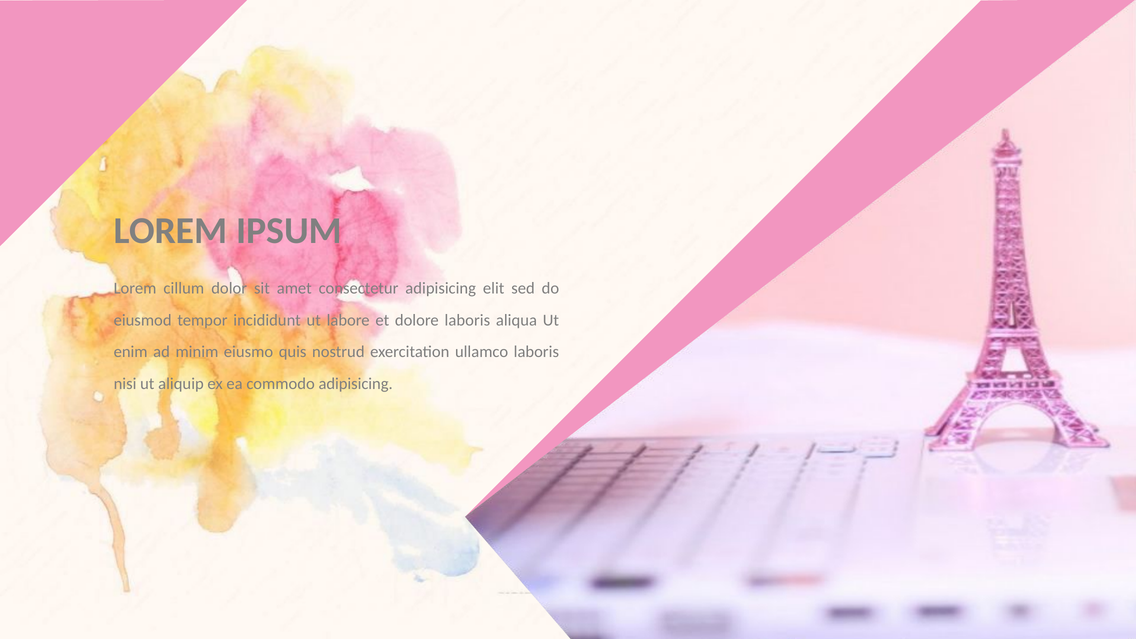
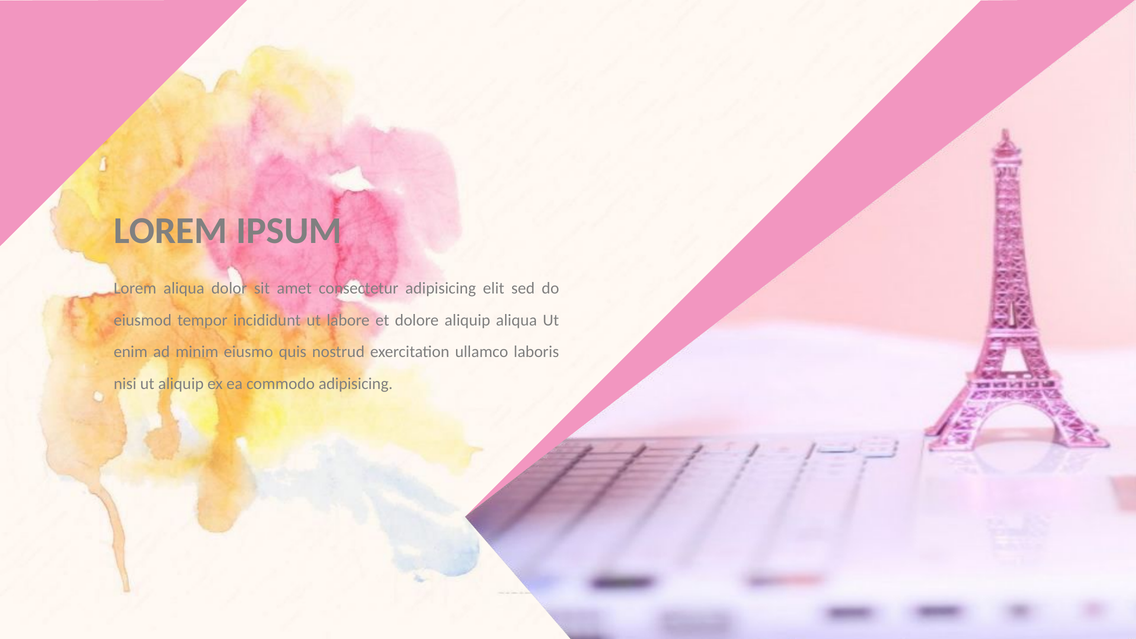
Lorem cillum: cillum -> aliqua (184, 288)
dolore laboris: laboris -> aliquip (467, 320)
